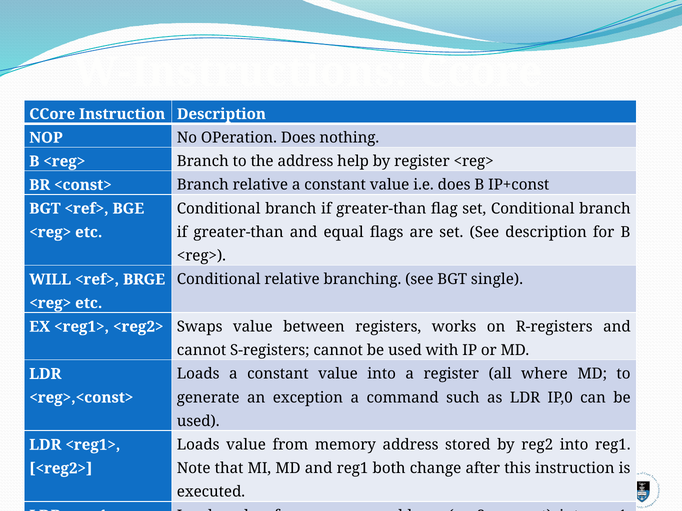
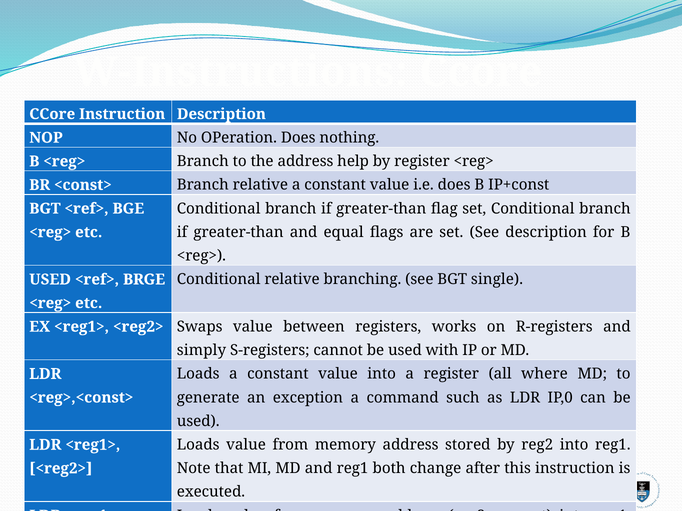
WILL: WILL -> USED (50, 280)
cannot: cannot -> simply (201, 351)
